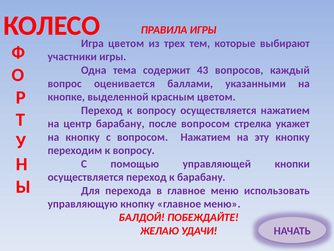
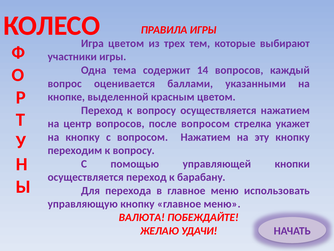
43: 43 -> 14 (203, 70)
центр барабану: барабану -> вопросов (120, 123)
БАЛДОЙ: БАЛДОЙ -> ВАЛЮТА (142, 217)
